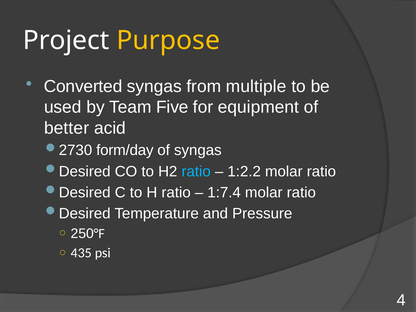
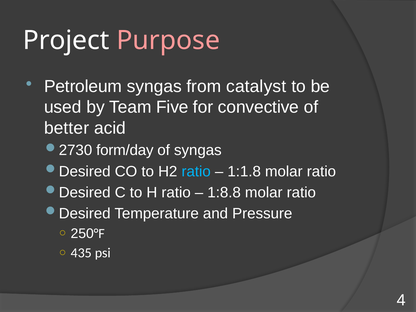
Purpose colour: yellow -> pink (168, 40)
Converted: Converted -> Petroleum (83, 86)
multiple: multiple -> catalyst (256, 86)
equipment: equipment -> convective (258, 107)
1:2.2: 1:2.2 -> 1:1.8 (244, 171)
1:7.4: 1:7.4 -> 1:8.8 (224, 192)
